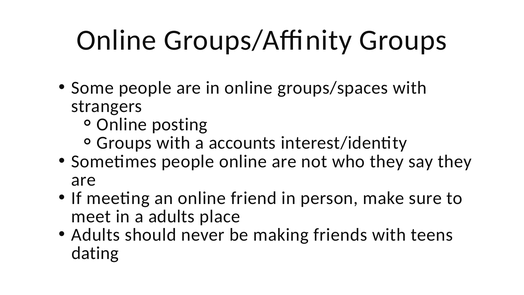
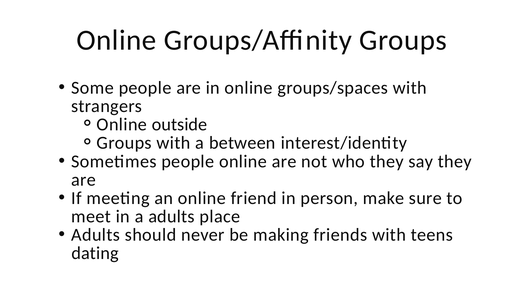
posting: posting -> outside (180, 125)
accounts: accounts -> between (242, 143)
